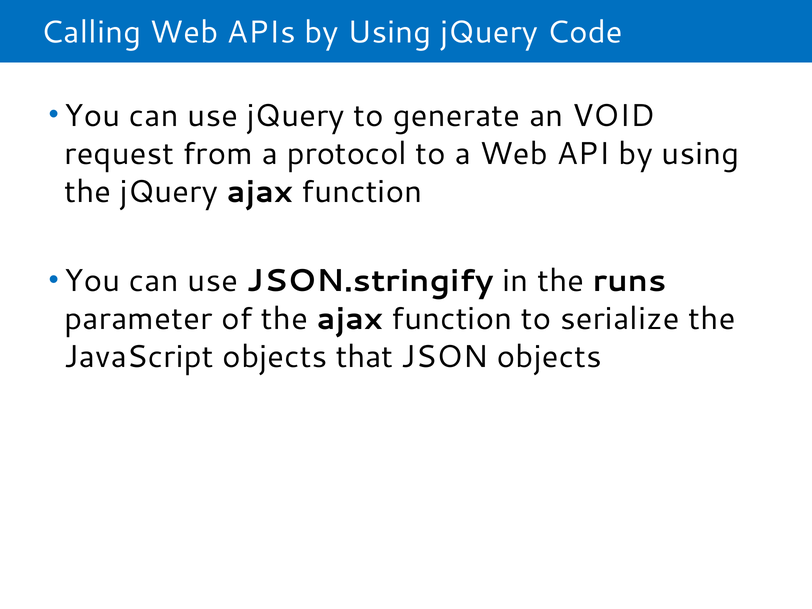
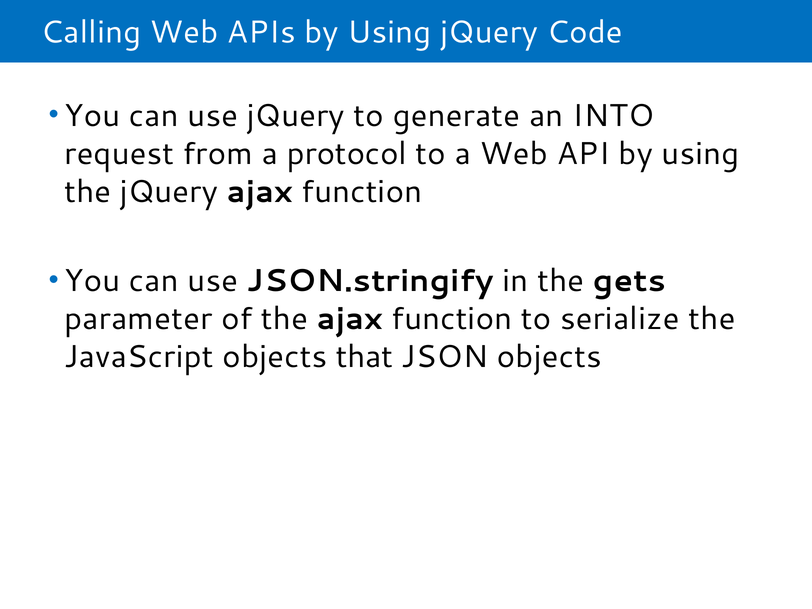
VOID: VOID -> INTO (613, 116)
runs: runs -> gets (630, 281)
